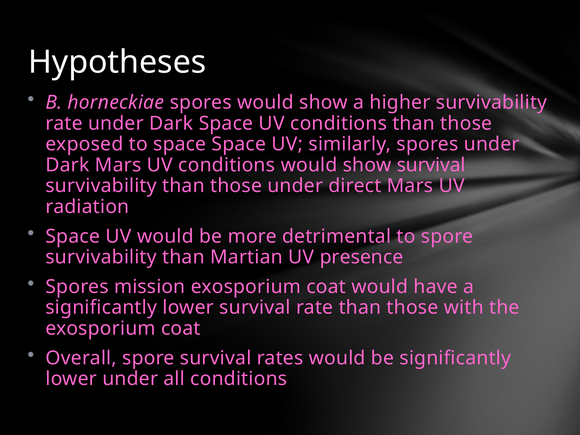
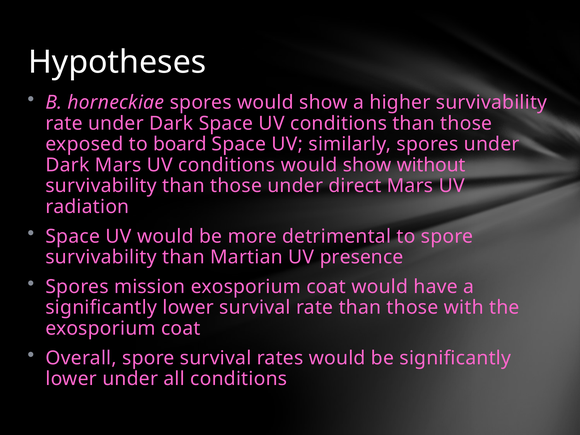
to space: space -> board (180, 144)
show survival: survival -> without (431, 165)
